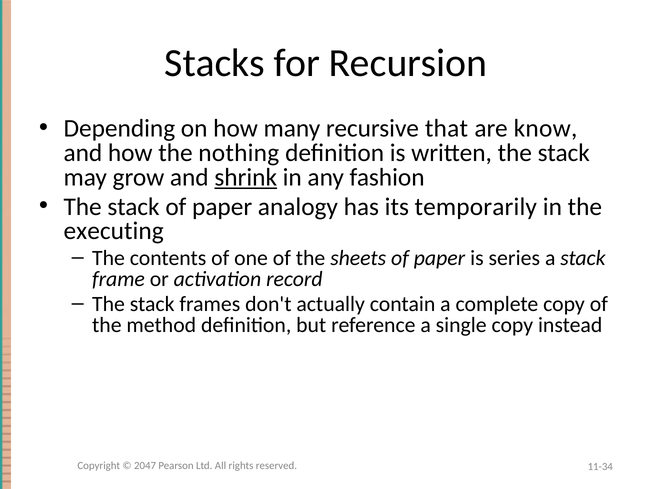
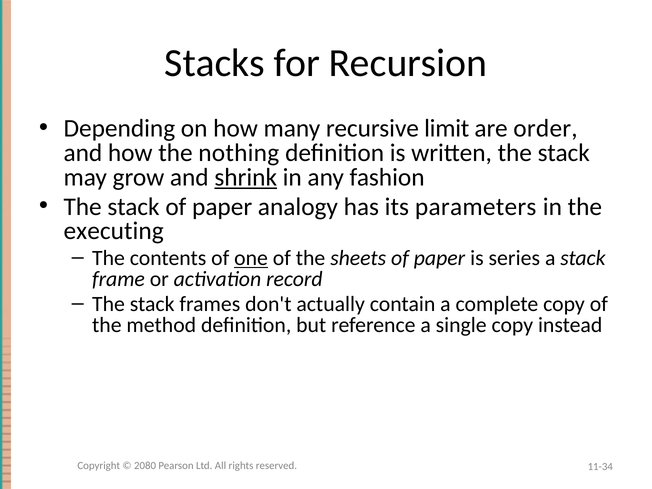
that: that -> limit (447, 128)
know: know -> order (546, 128)
temporarily: temporarily -> parameters (476, 207)
one underline: none -> present (251, 258)
2047: 2047 -> 2080 (145, 466)
